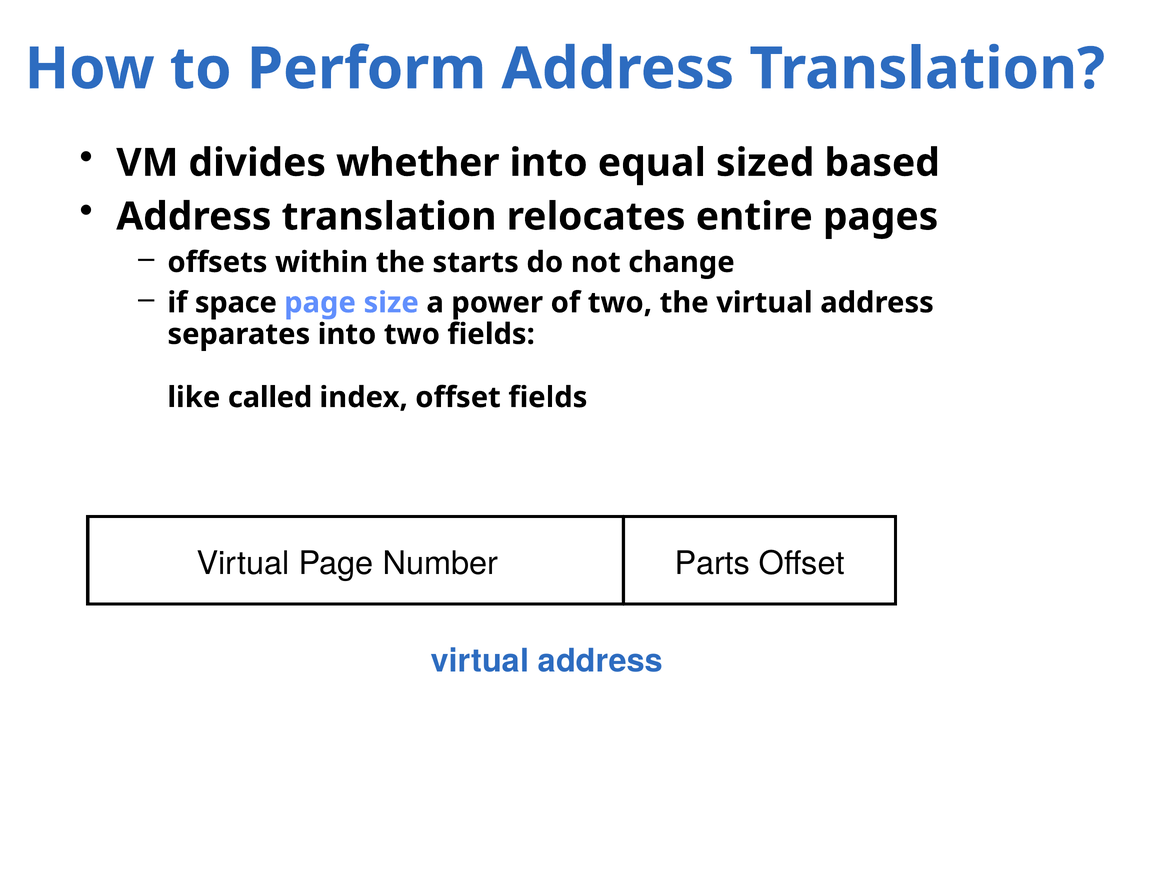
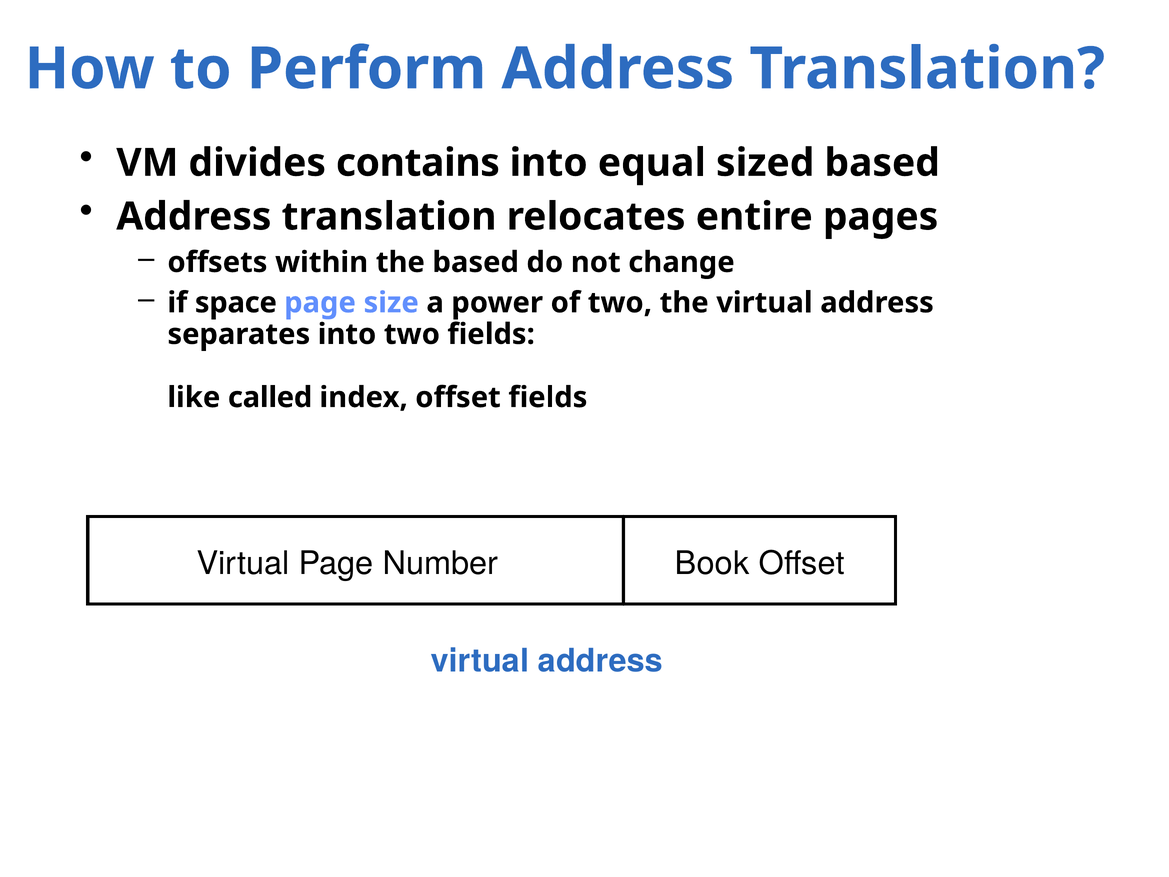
whether: whether -> contains (418, 163)
the starts: starts -> based (476, 262)
Parts: Parts -> Book (712, 563)
